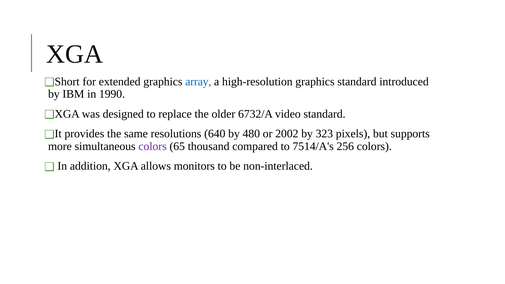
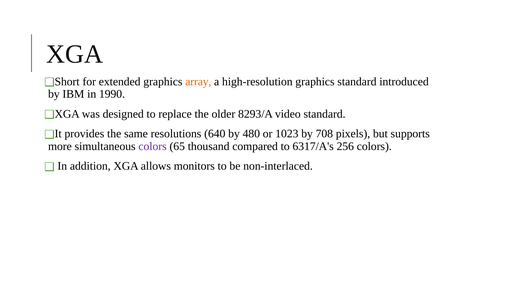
array colour: blue -> orange (198, 82)
6732/A: 6732/A -> 8293/A (255, 114)
2002: 2002 -> 1023 (287, 134)
323: 323 -> 708 (324, 134)
7514/A's: 7514/A's -> 6317/A's (313, 146)
